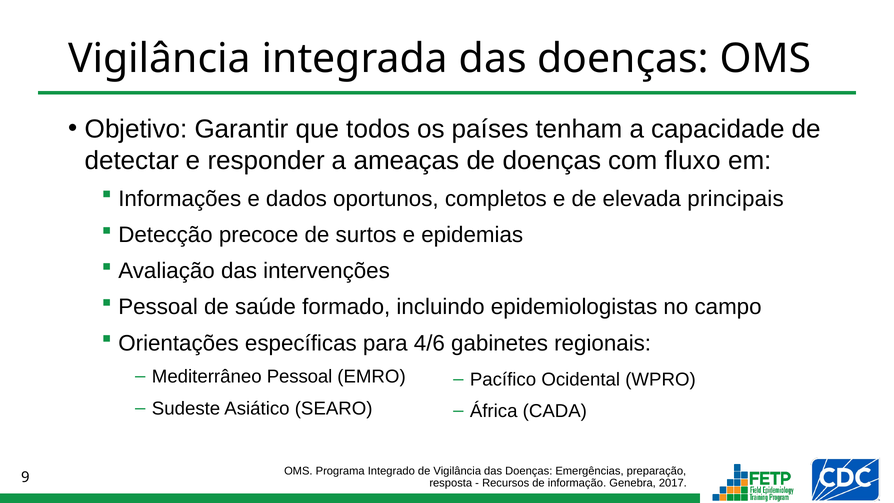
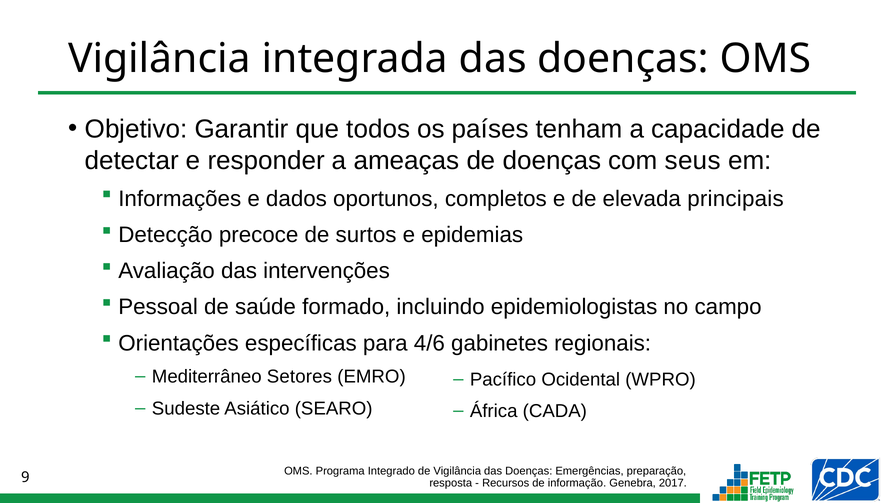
fluxo: fluxo -> seus (693, 161)
Mediterrâneo Pessoal: Pessoal -> Setores (299, 377)
